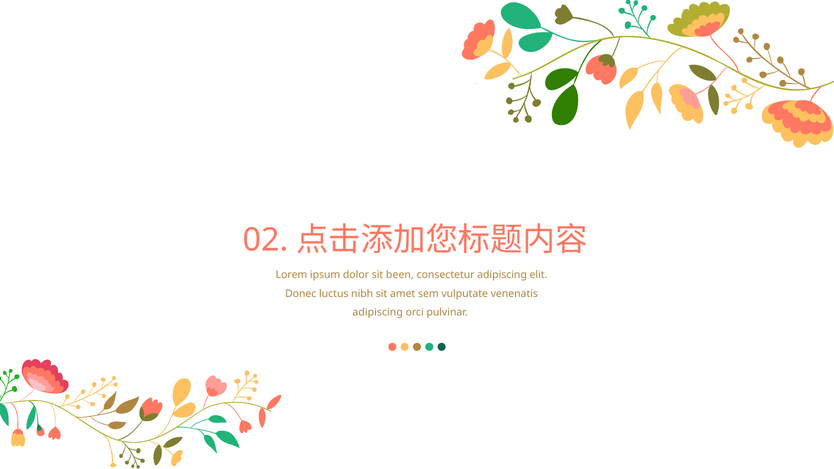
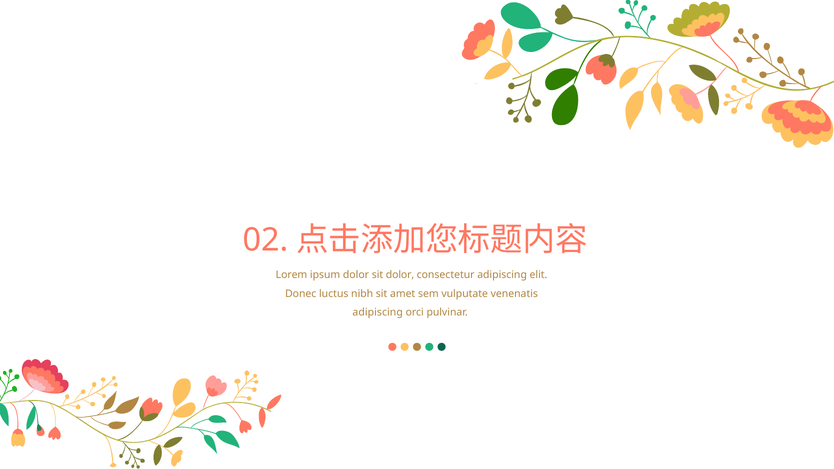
sit been: been -> dolor (400, 275)
